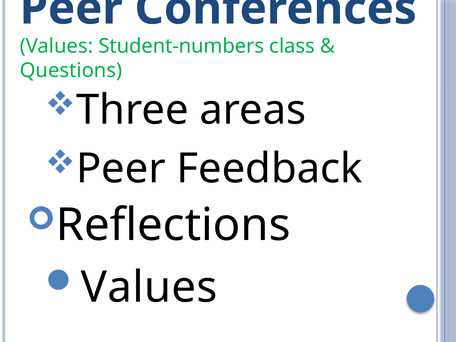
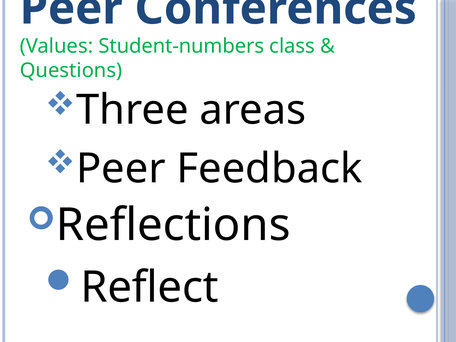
Values: Values -> Reflect (149, 287)
